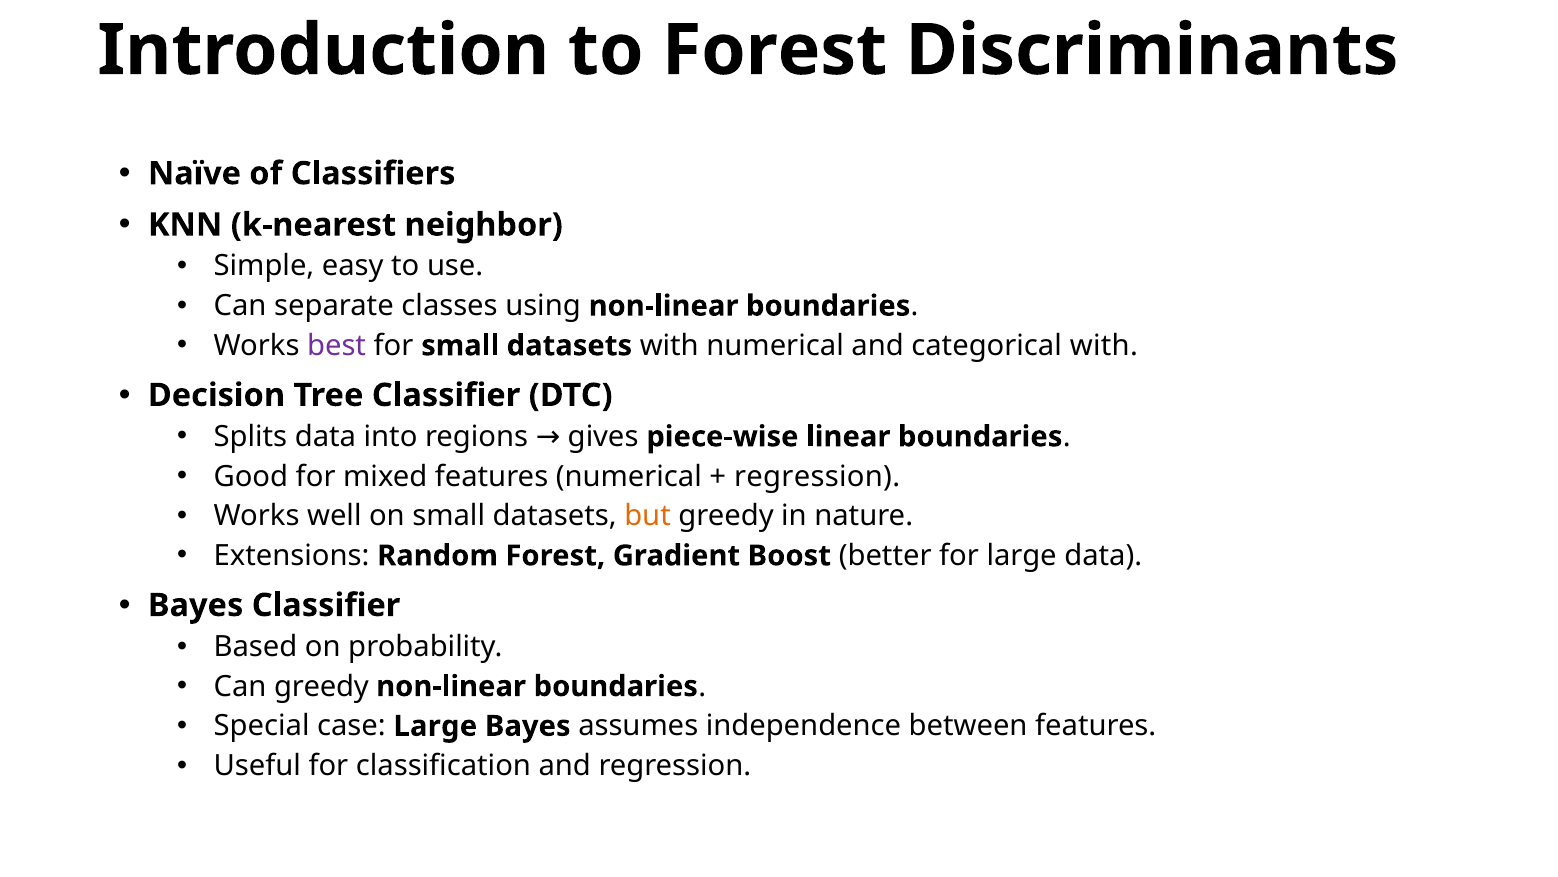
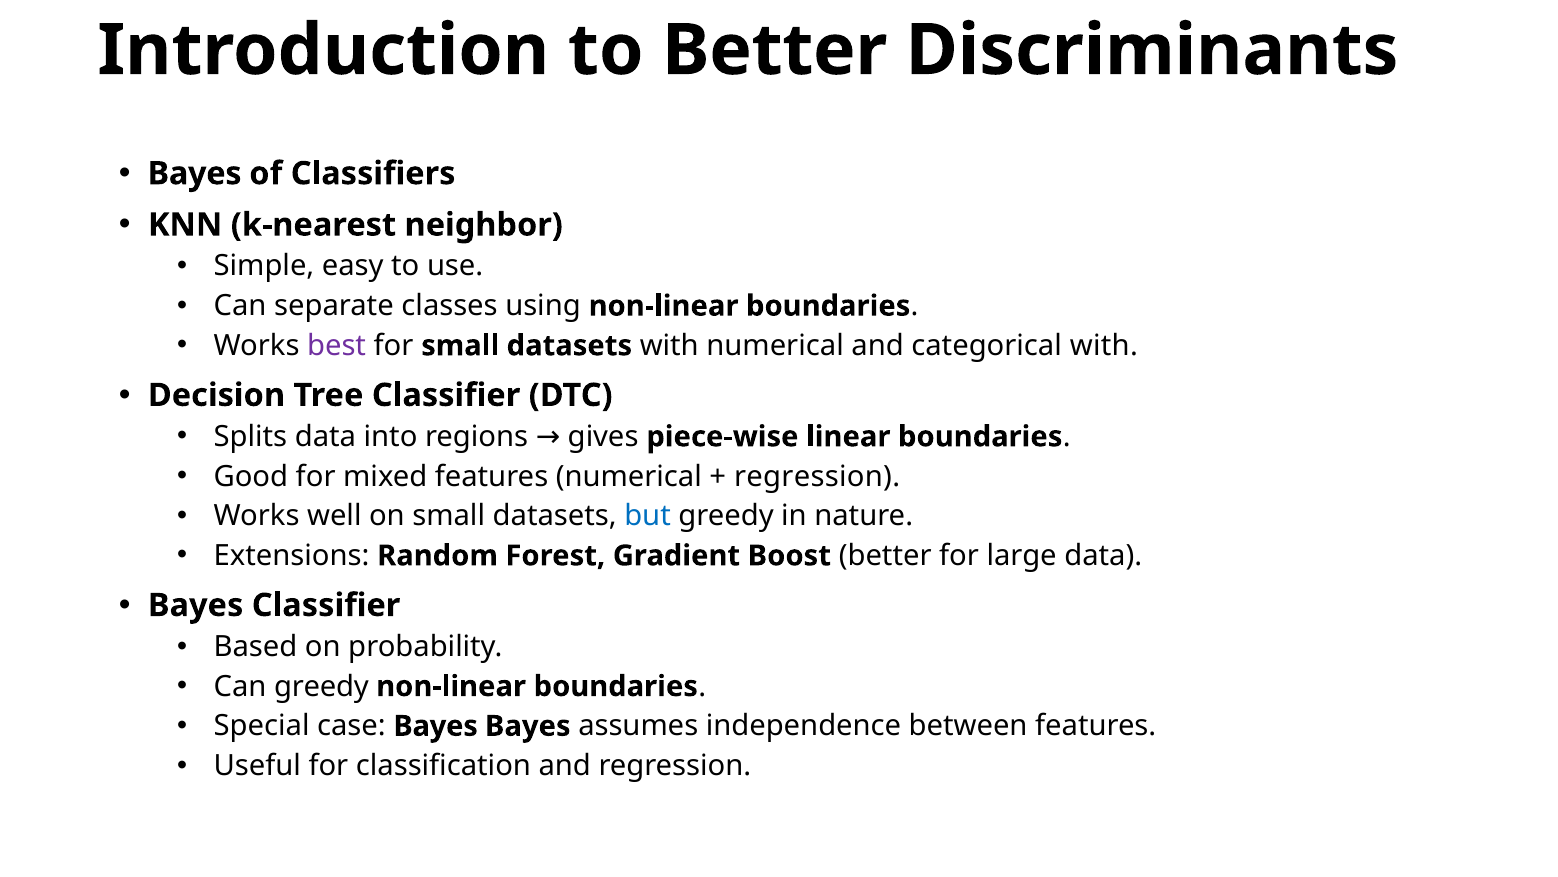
to Forest: Forest -> Better (775, 50)
Naïve: Naïve -> Bayes (195, 173)
but colour: orange -> blue (648, 516)
case Large: Large -> Bayes (436, 726)
